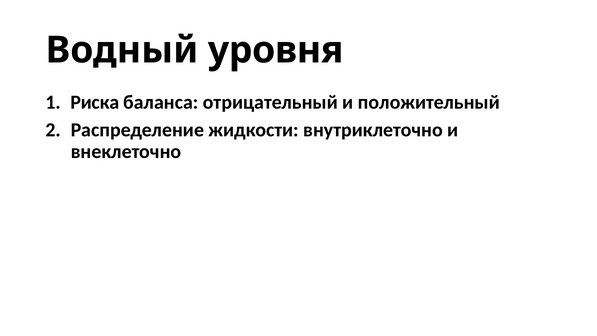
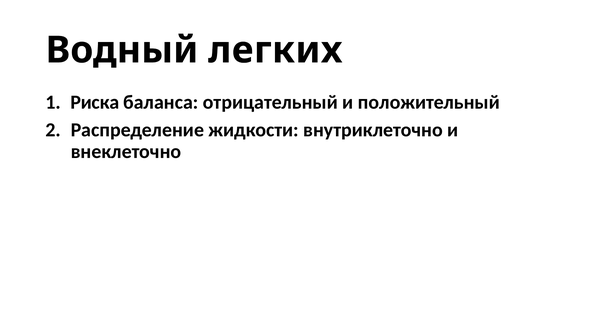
уровня: уровня -> легких (275, 50)
